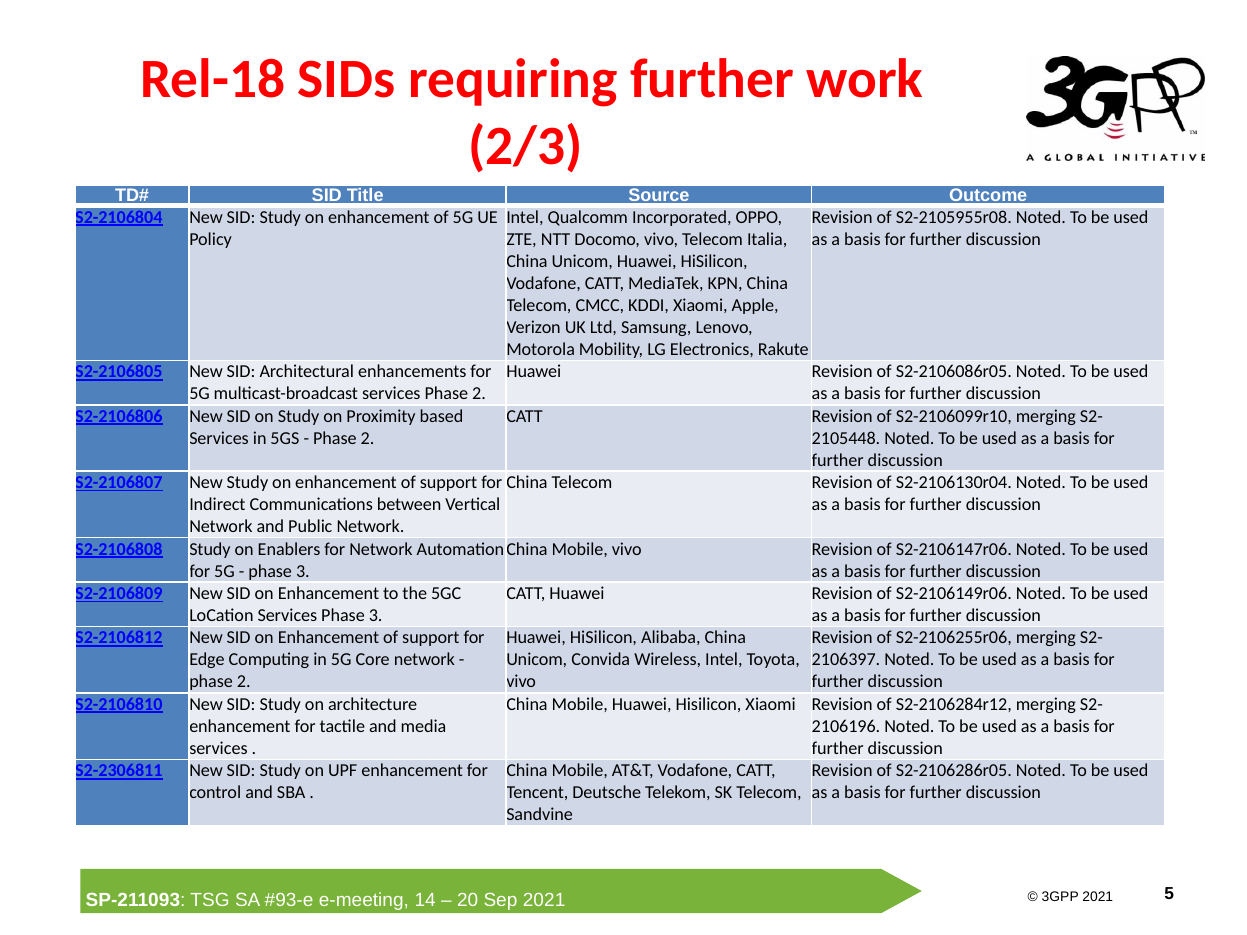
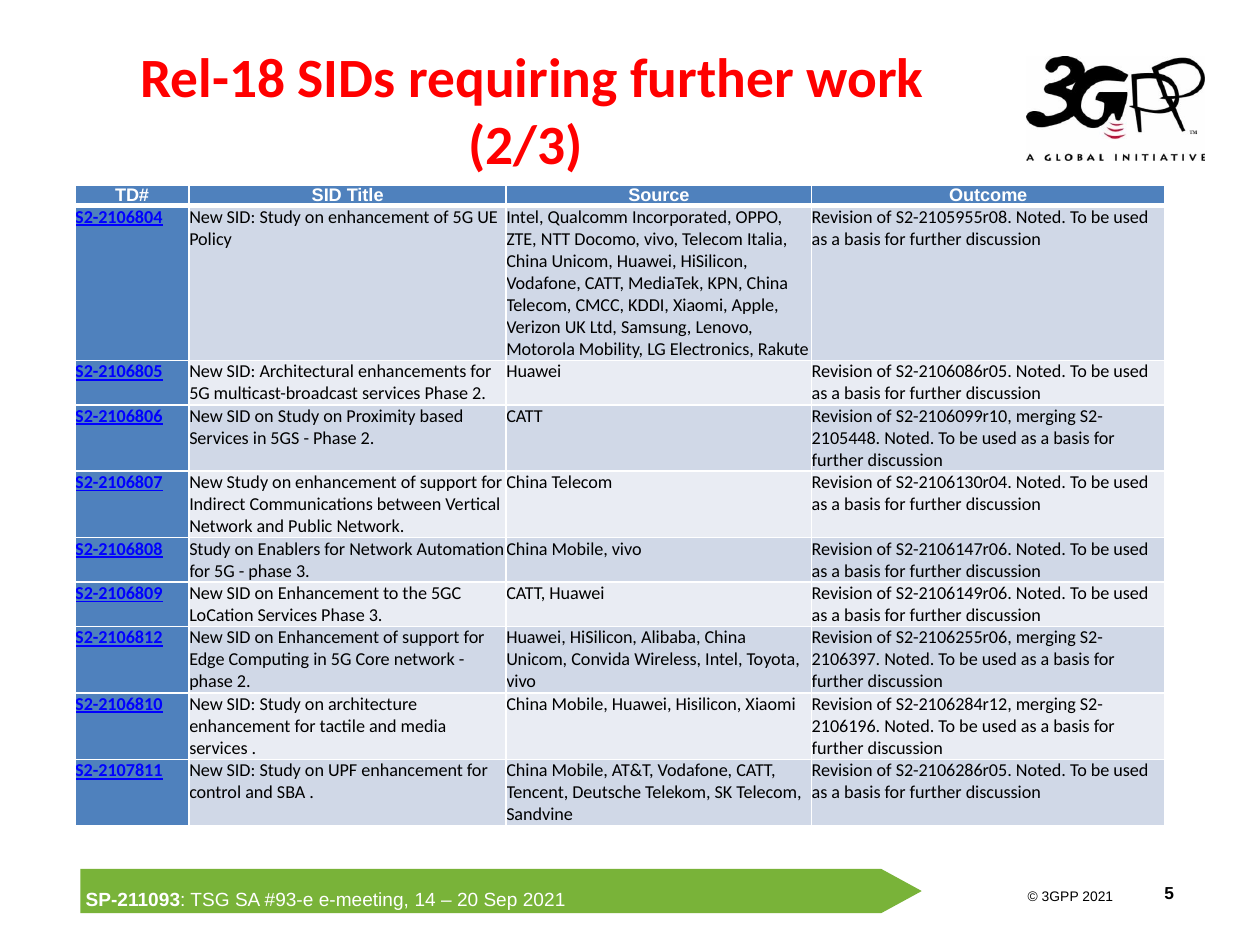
S2-2306811: S2-2306811 -> S2-2107811 (119, 771)
